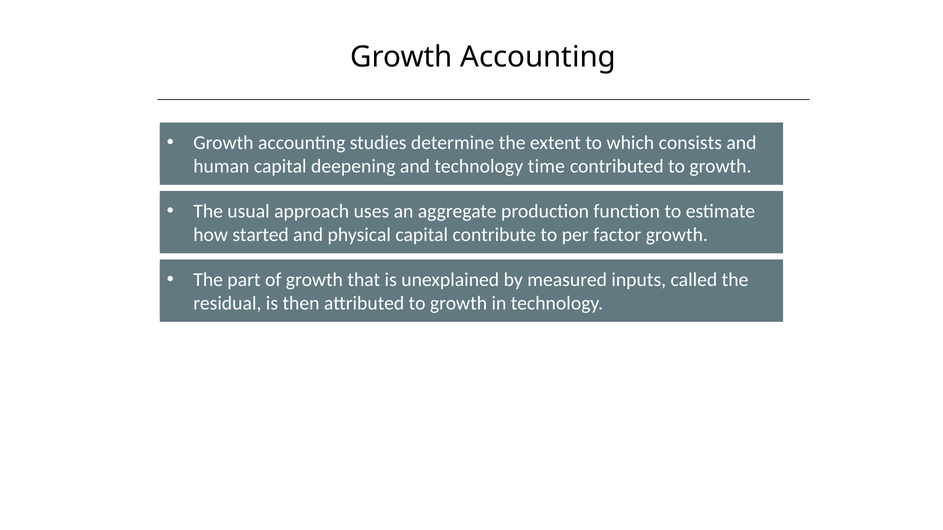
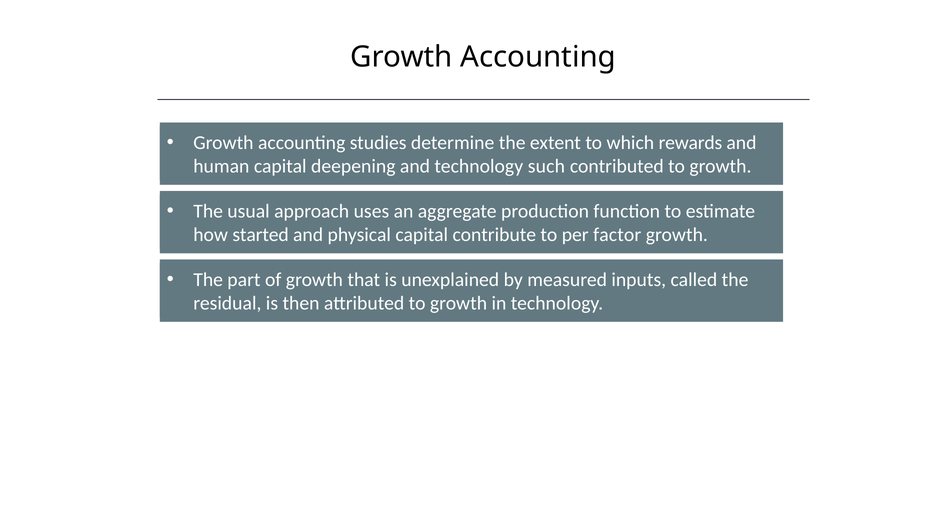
consists: consists -> rewards (690, 143)
time: time -> such (546, 166)
